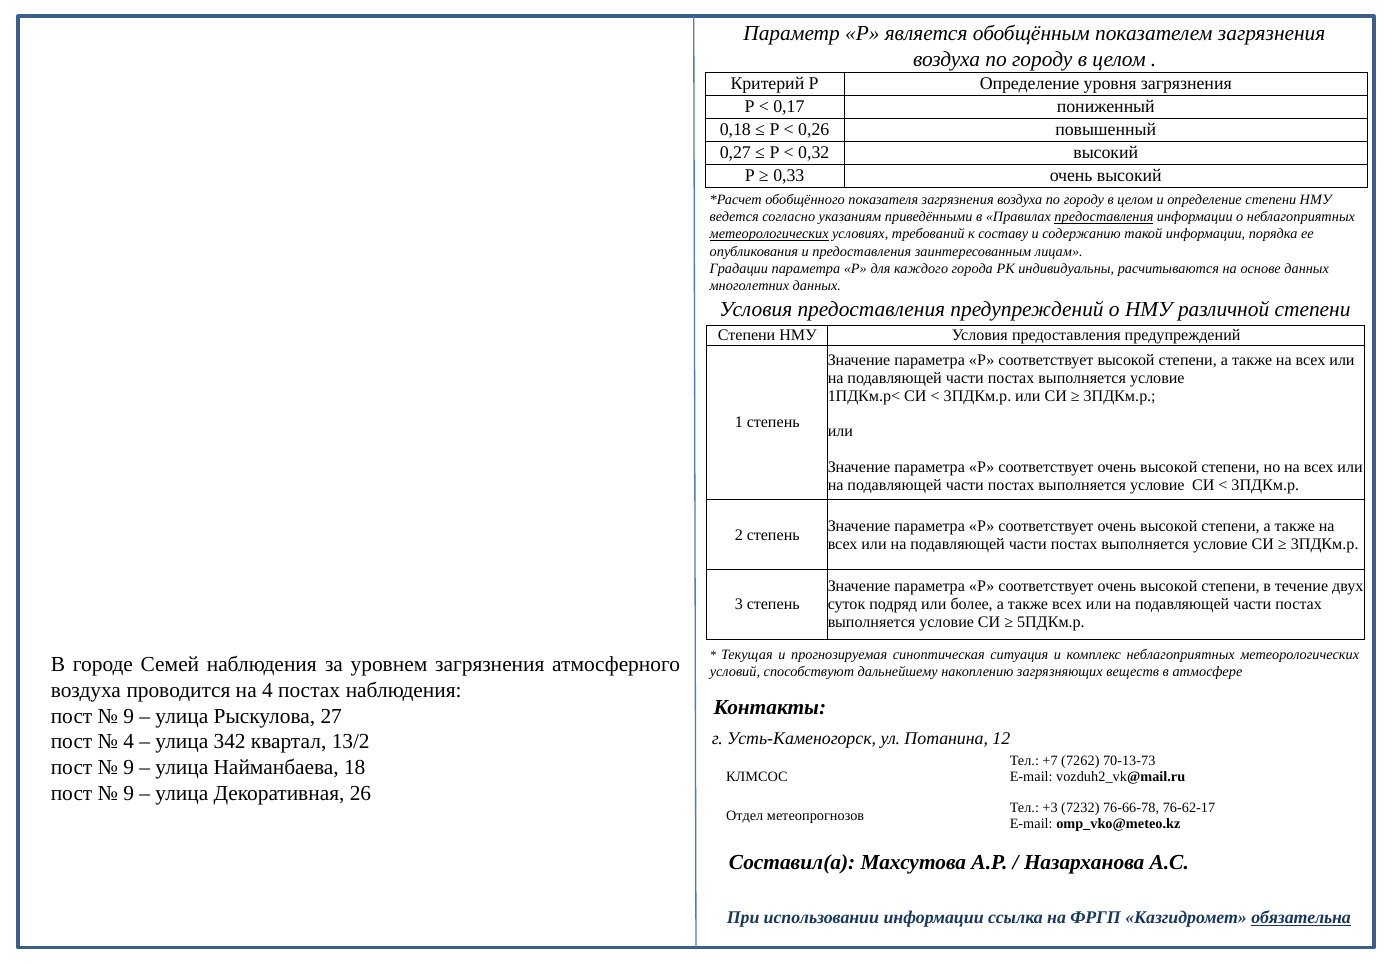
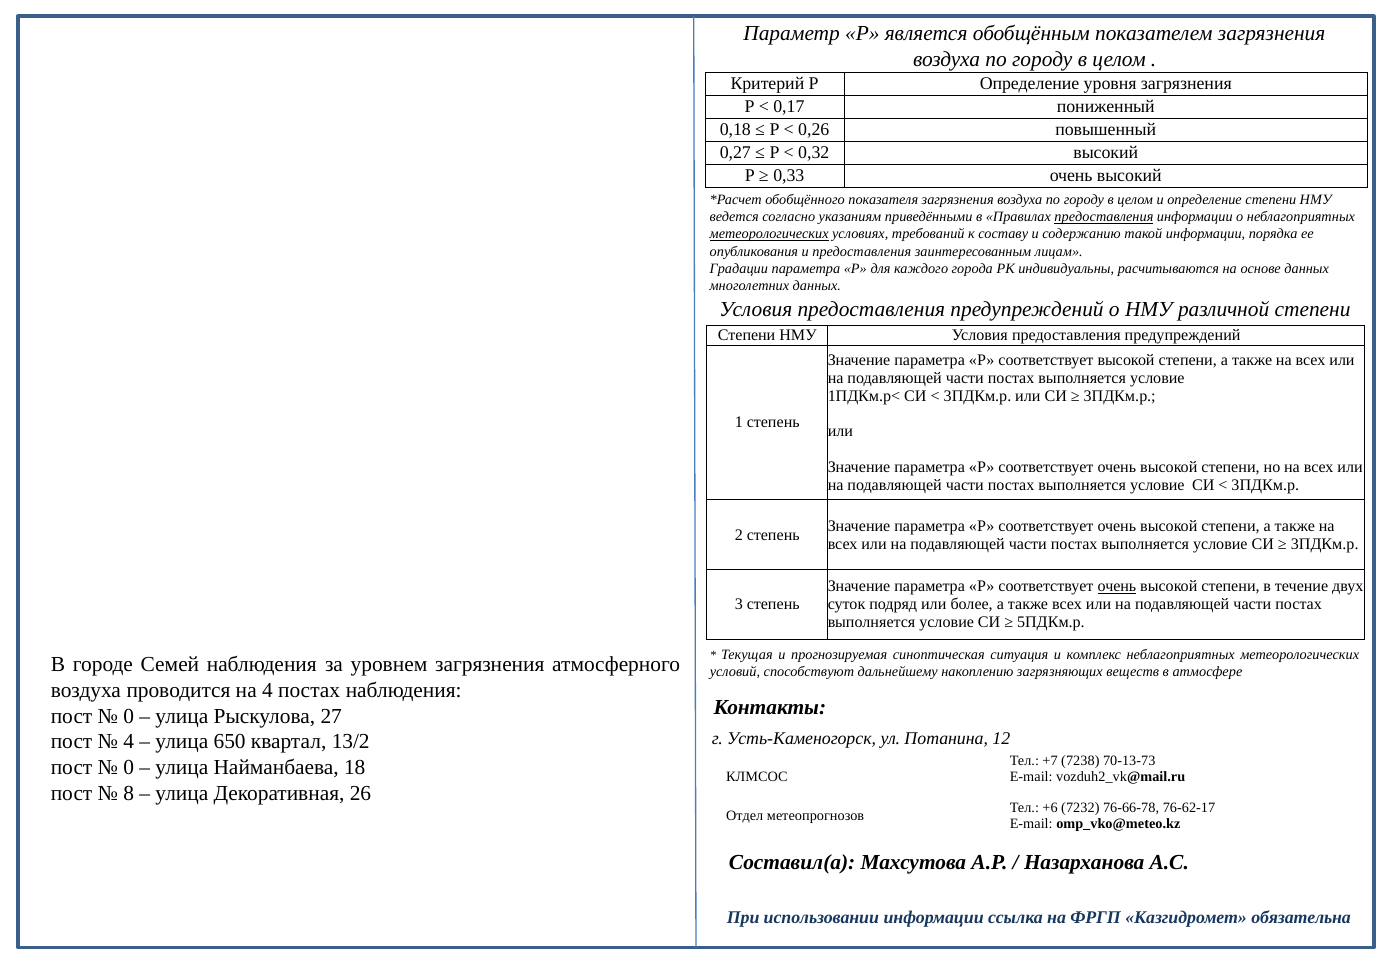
очень underline: none -> present (1117, 586)
9: 9 -> 0 (129, 716)
342: 342 -> 650 (230, 742)
7262: 7262 -> 7238 (1080, 760)
9: 9 -> 0 (129, 767)
9: 9 -> 8 (129, 793)
+3: +3 -> +6 (1050, 808)
обязательна underline: present -> none (1301, 918)
